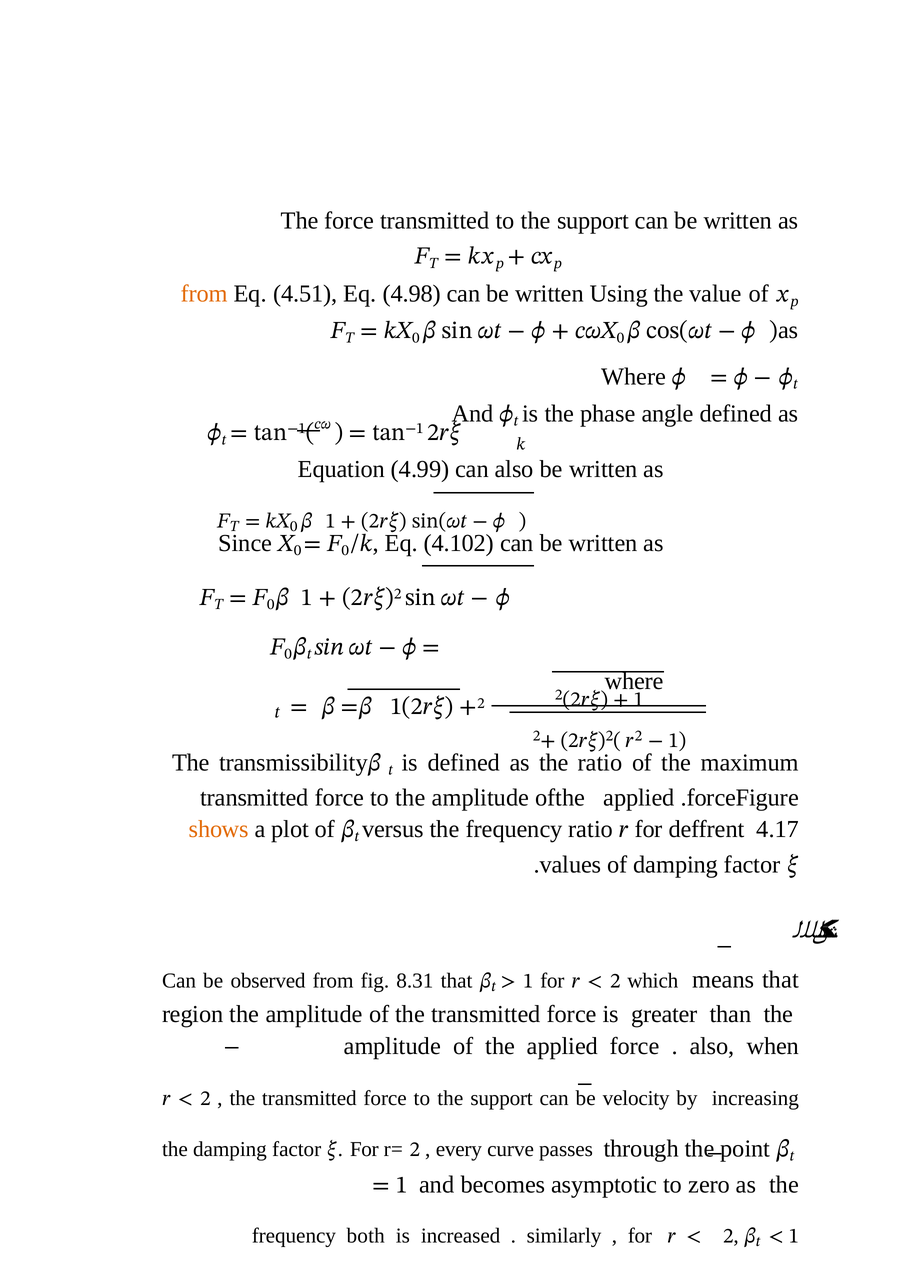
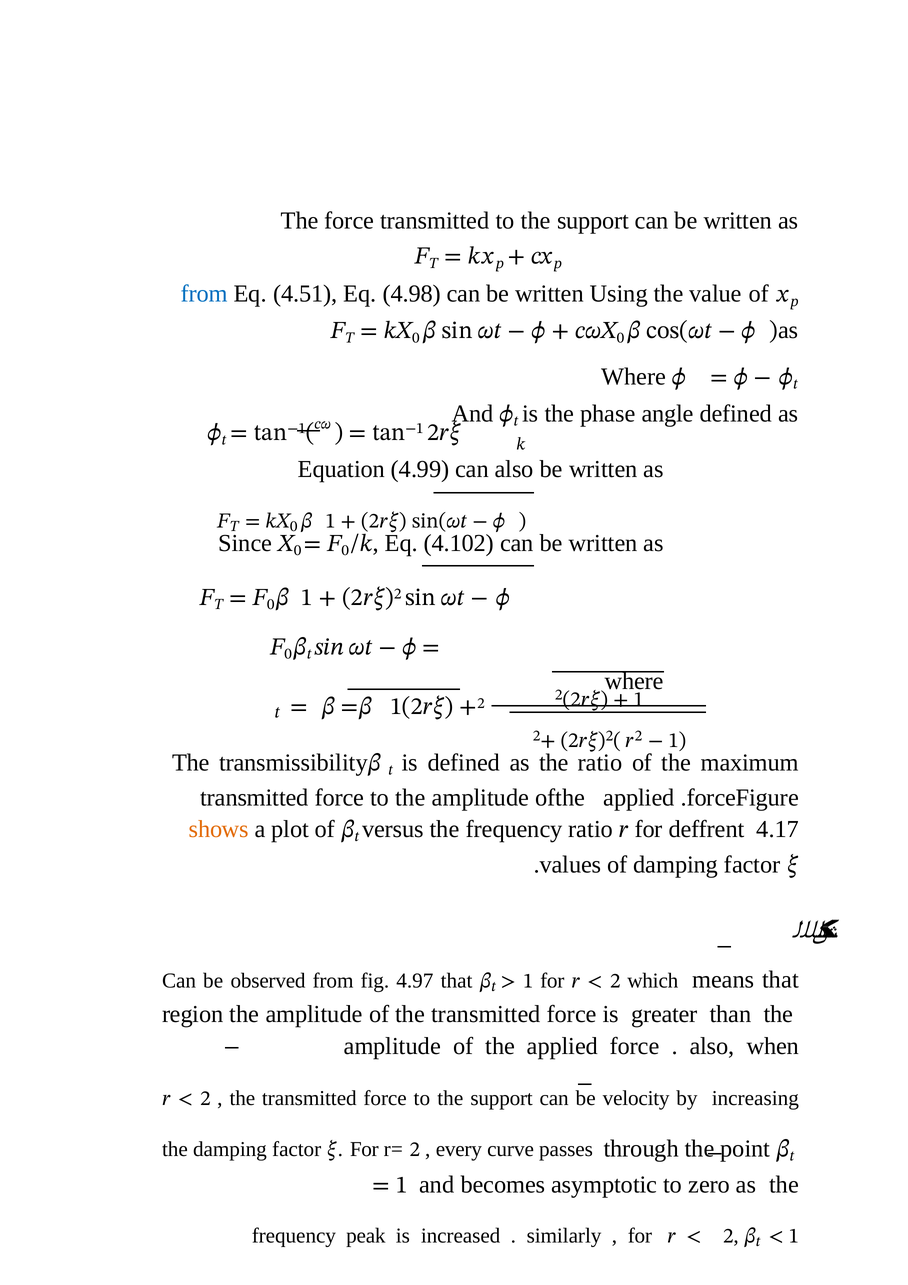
from colour: orange -> blue (204, 294)
8.31: 8.31 -> 4.97 (415, 981)
both: both -> peak (366, 1236)
